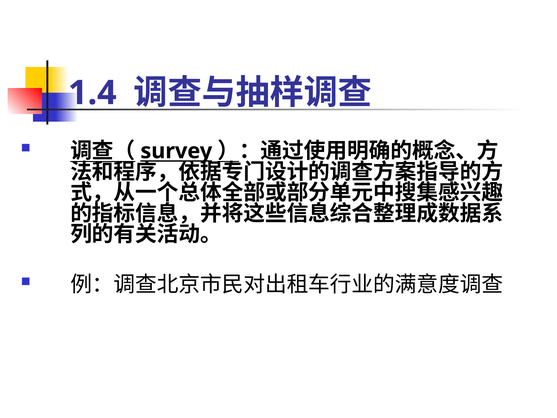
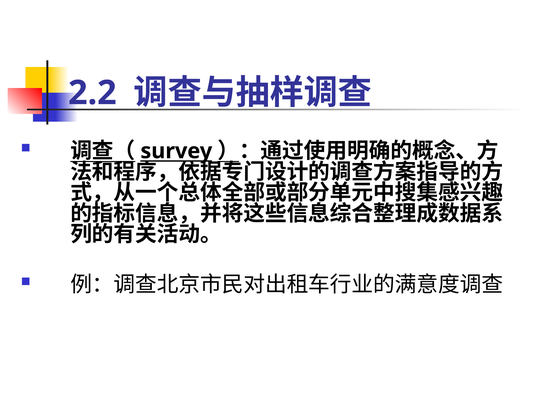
1.4: 1.4 -> 2.2 (92, 93)
